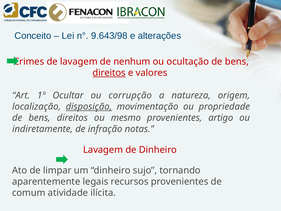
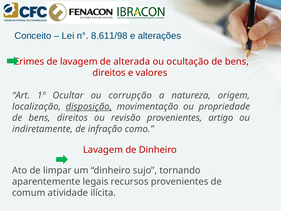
9.643/98: 9.643/98 -> 8.611/98 (109, 36)
nenhum: nenhum -> alterada (132, 62)
direitos underline: present -> none (109, 73)
mesmo: mesmo -> revisão (126, 118)
notas: notas -> como (139, 129)
